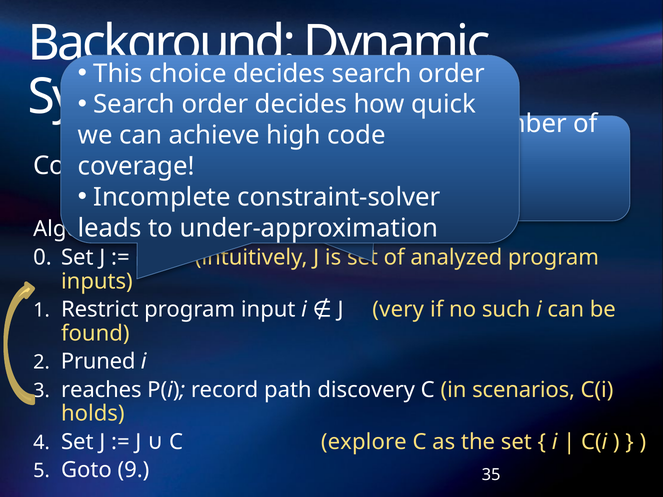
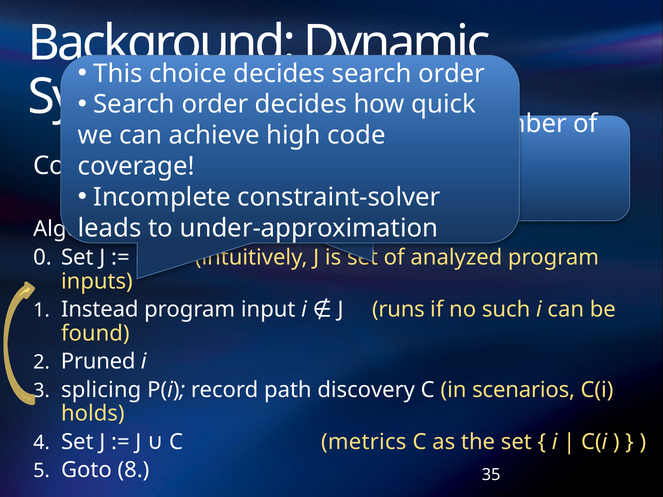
Restrict: Restrict -> Instead (100, 310)
very: very -> runs (398, 310)
reaches: reaches -> splicing (101, 390)
explore: explore -> metrics (364, 442)
9: 9 -> 8 (133, 470)
